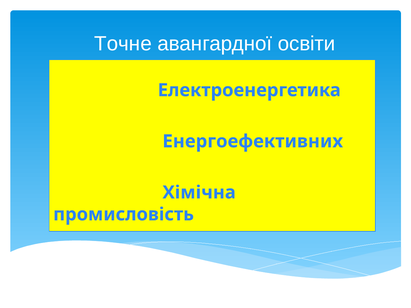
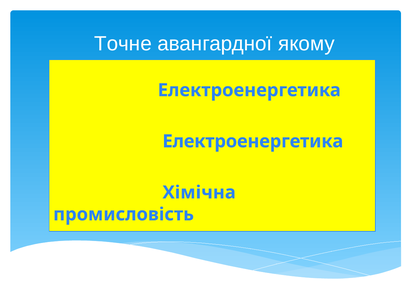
освіти: освіти -> якому (306, 44)
Енергоефективних: Енергоефективних -> Електроенергетика (253, 141)
